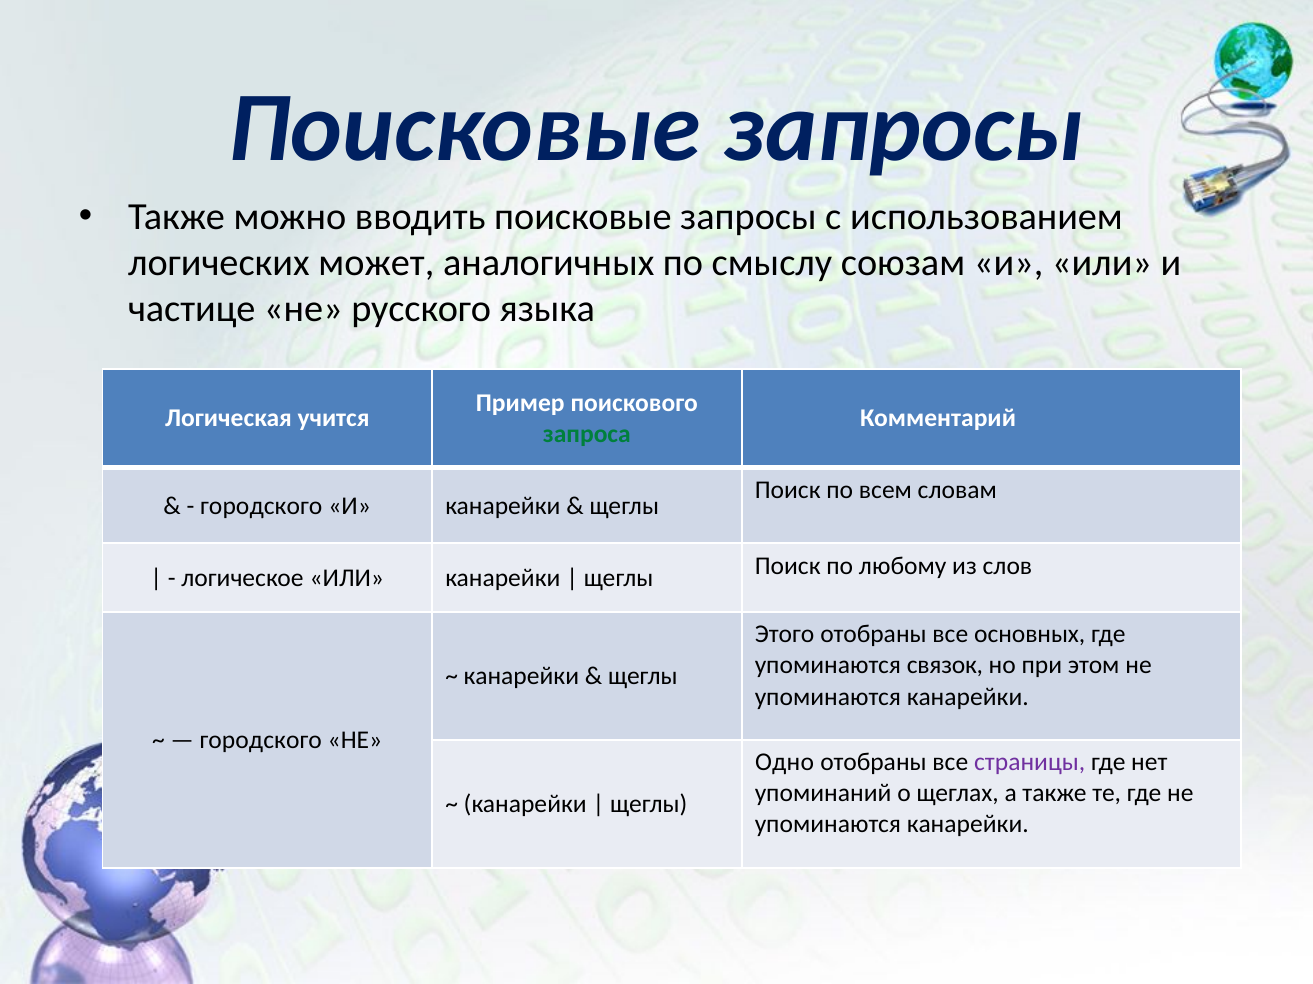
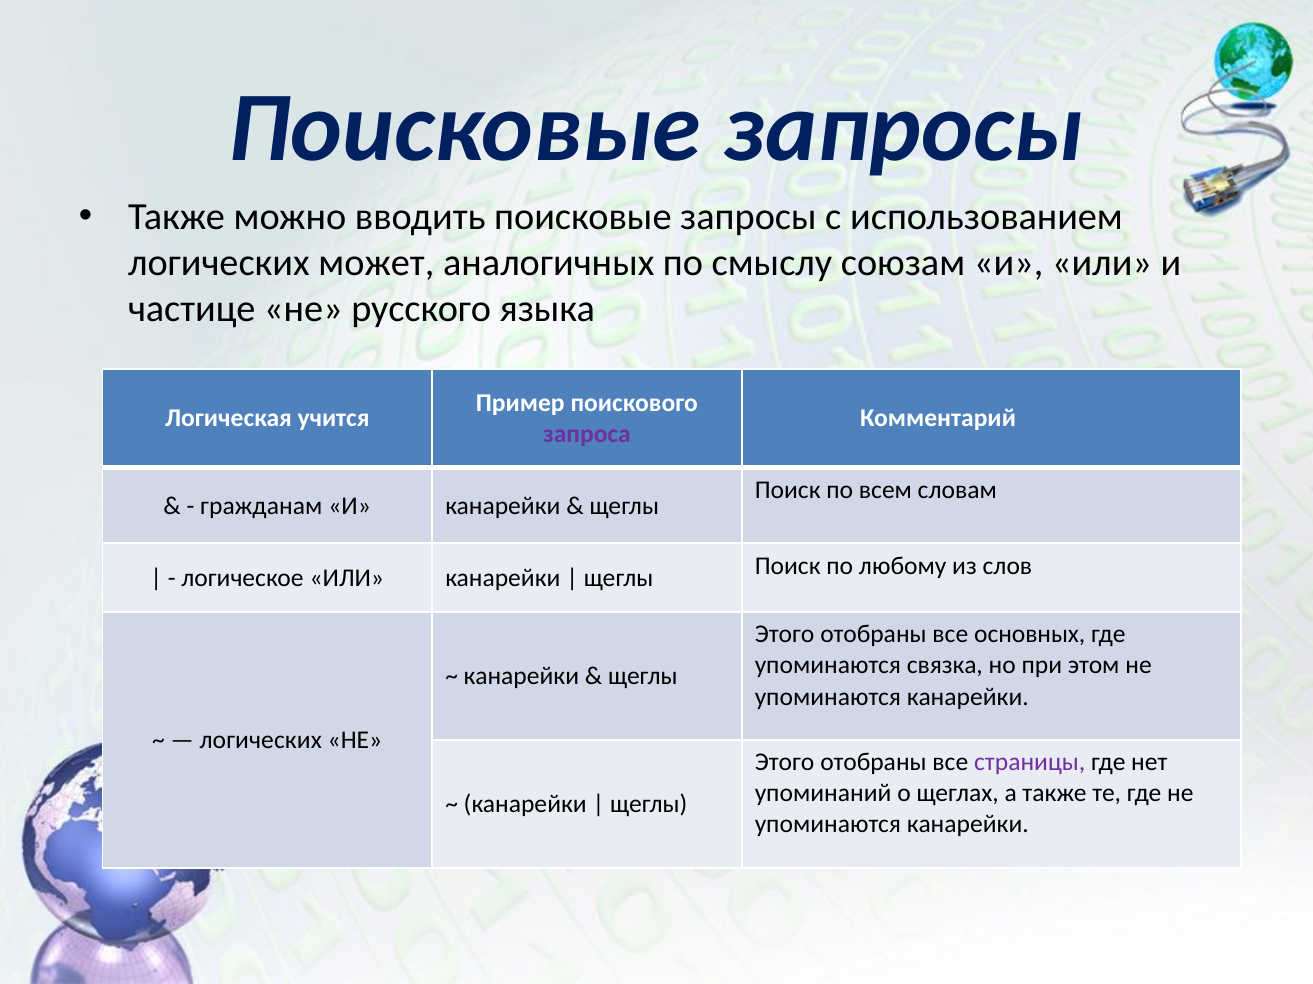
запроса colour: green -> purple (587, 434)
городского: городского -> гражданам (261, 506)
связок: связок -> связка (945, 666)
городского: городского -> логических (261, 741)
Одно: Одно -> Этого (785, 763)
